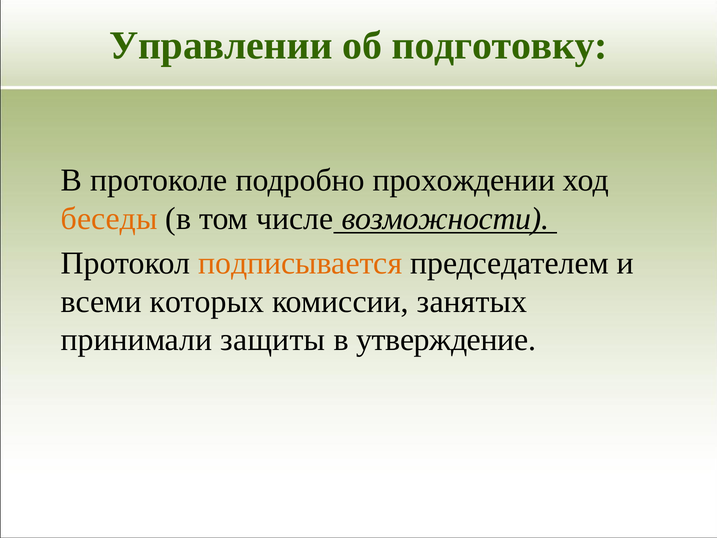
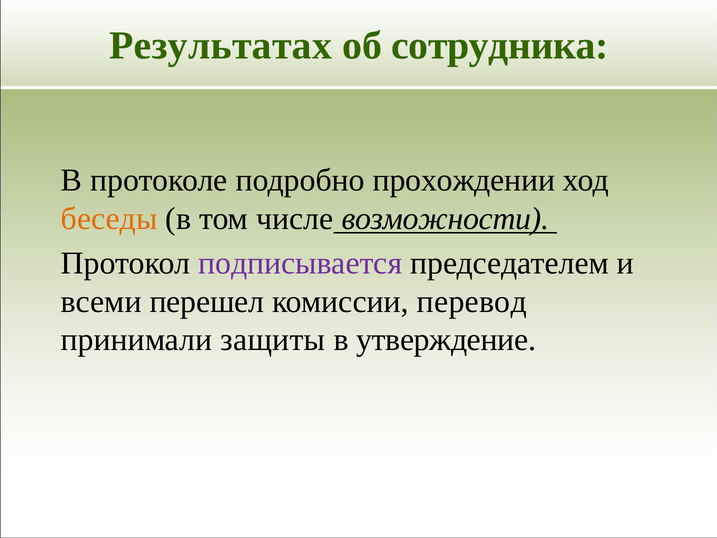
Управлении: Управлении -> Результатах (221, 46)
подготовку: подготовку -> сотрудника (500, 46)
подписывается colour: orange -> purple (300, 263)
которых: которых -> перешел (207, 301)
занятых: занятых -> перевод (472, 301)
